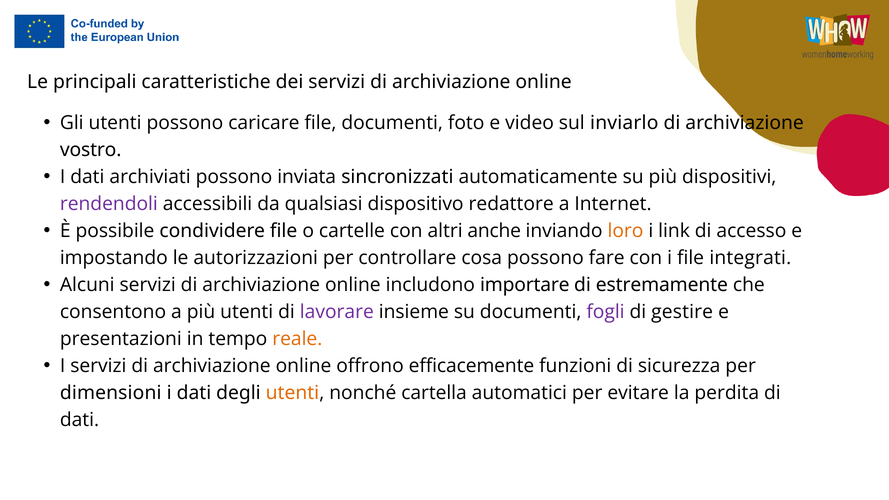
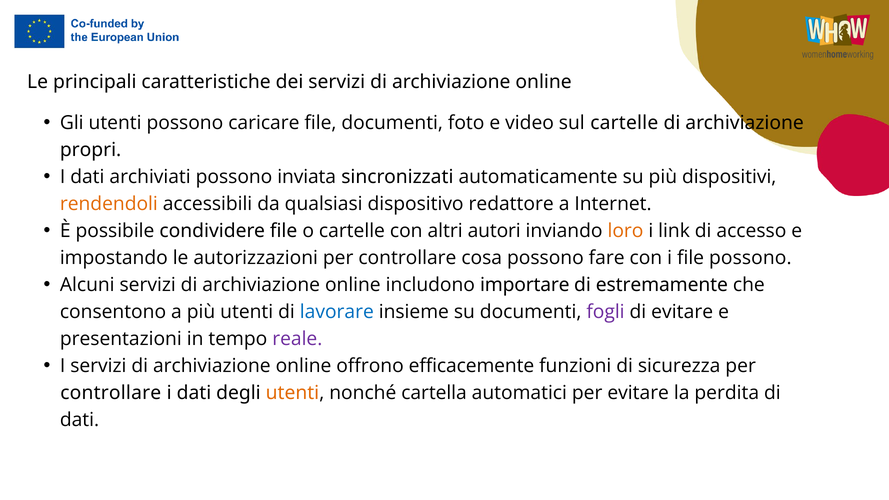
sul inviarlo: inviarlo -> cartelle (624, 123)
vostro: vostro -> propri (91, 150)
rendendoli colour: purple -> orange (109, 204)
anche: anche -> autori (494, 231)
file integrati: integrati -> possono (750, 258)
lavorare colour: purple -> blue (337, 312)
di gestire: gestire -> evitare (682, 312)
reale colour: orange -> purple (297, 339)
dimensioni: dimensioni -> controllare (111, 393)
